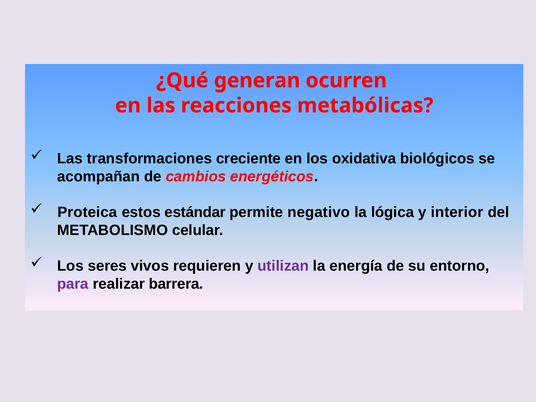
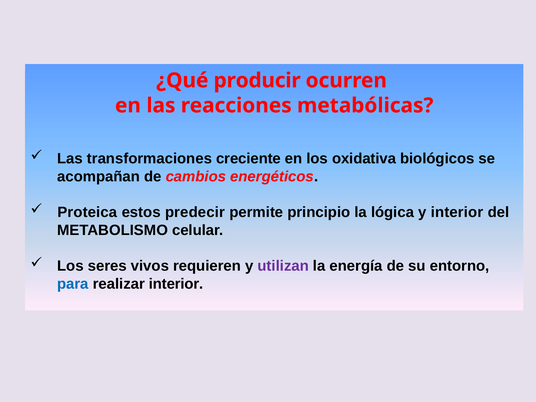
generan: generan -> producir (257, 81)
estándar: estándar -> predecir (195, 212)
negativo: negativo -> principio (319, 212)
para colour: purple -> blue (73, 284)
realizar barrera: barrera -> interior (176, 284)
